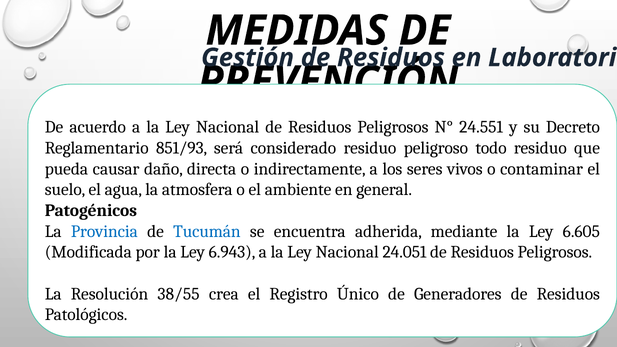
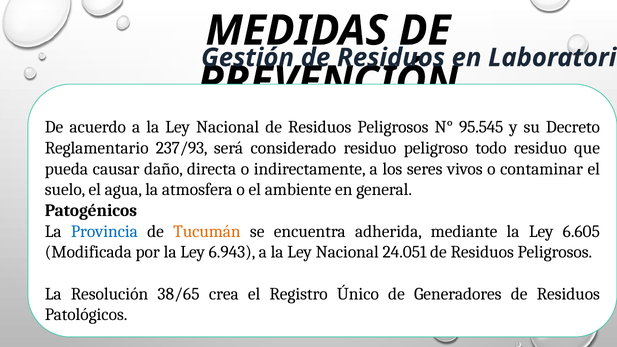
24.551: 24.551 -> 95.545 (481, 127)
851/93: 851/93 -> 237/93 (182, 148)
Tucumán colour: blue -> orange (207, 231)
38/55: 38/55 -> 38/65 (179, 294)
